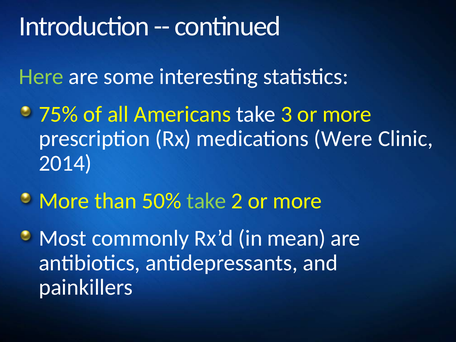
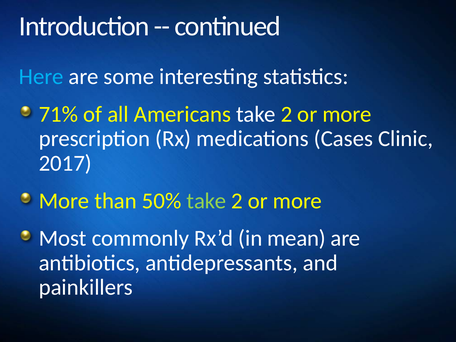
Here colour: light green -> light blue (41, 77)
75%: 75% -> 71% (58, 114)
Americans take 3: 3 -> 2 (286, 114)
Were: Were -> Cases (343, 139)
2014: 2014 -> 2017 (65, 163)
